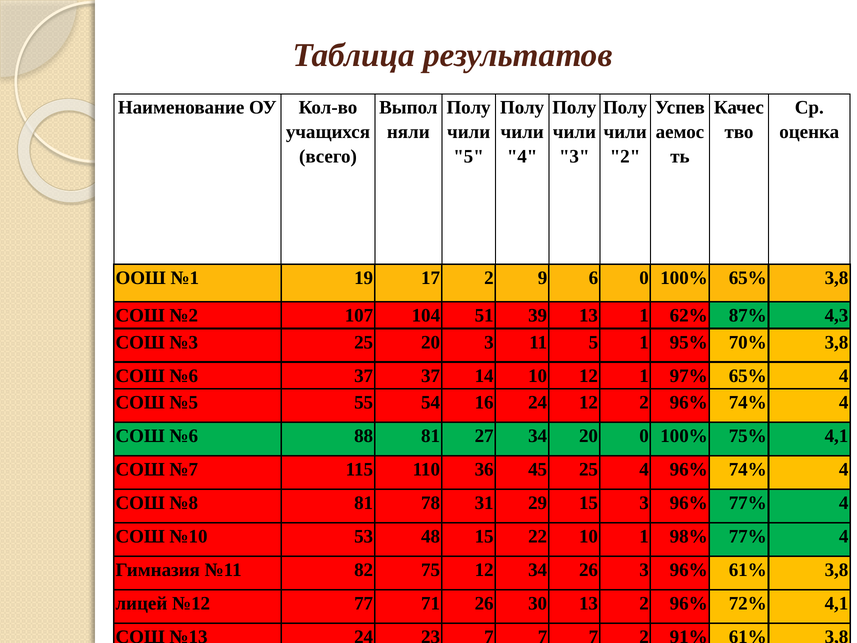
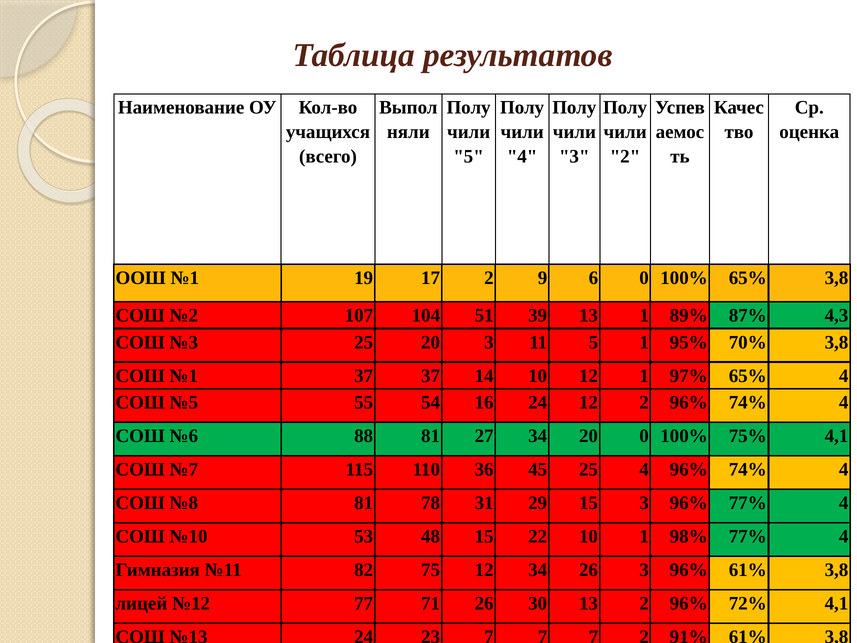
62%: 62% -> 89% (689, 316)
№6: №6 -> №1 (184, 376)
